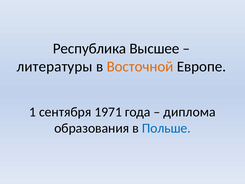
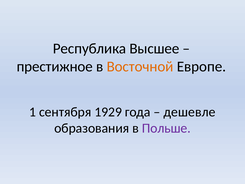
литературы: литературы -> престижное (55, 66)
1971: 1971 -> 1929 (108, 112)
диплома: диплома -> дешевле (189, 112)
Польше colour: blue -> purple (166, 128)
